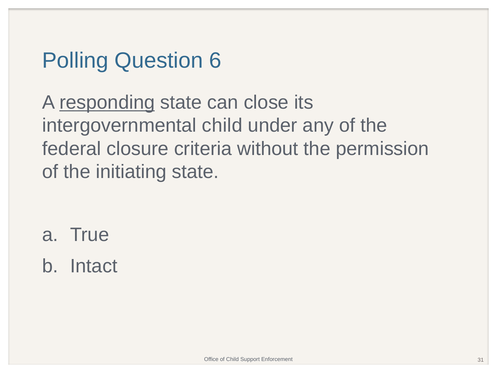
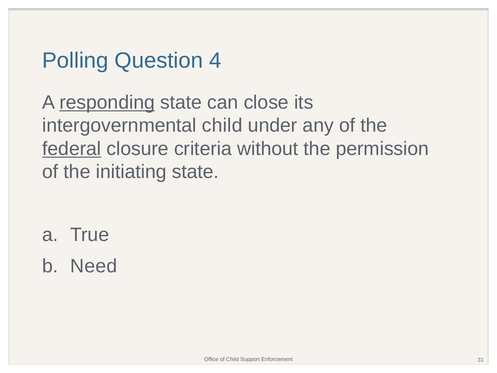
6: 6 -> 4 (215, 60)
federal underline: none -> present (72, 149)
Intact: Intact -> Need (94, 266)
